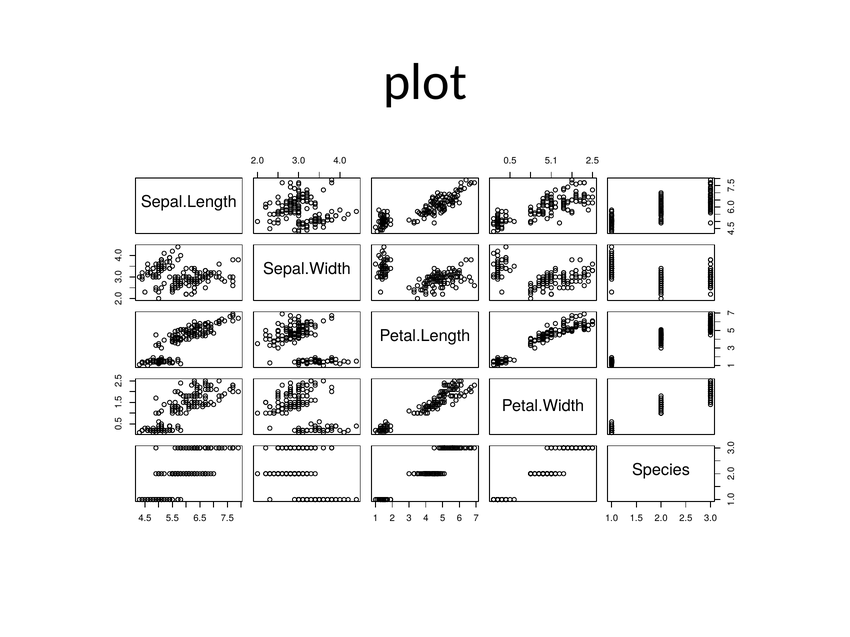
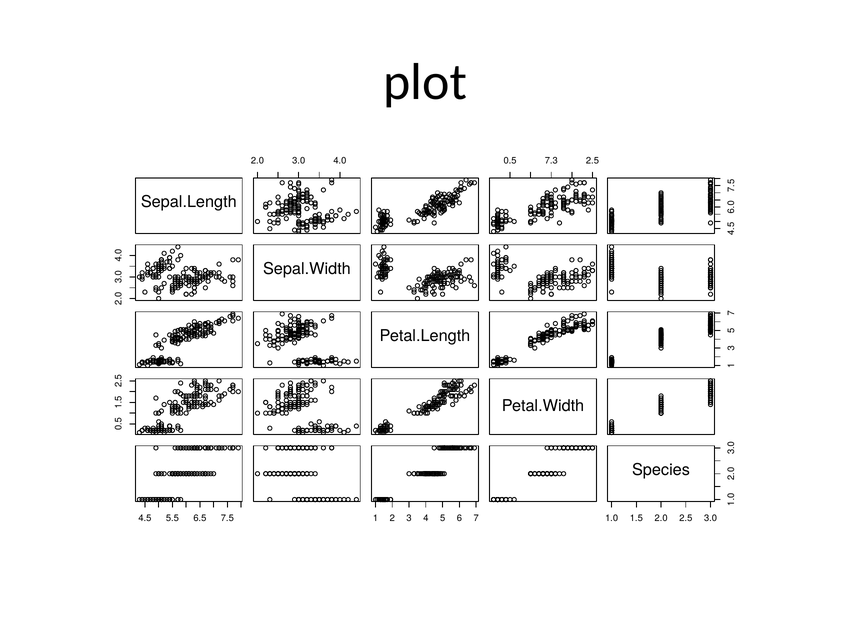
5.1: 5.1 -> 7.3 (551, 161)
